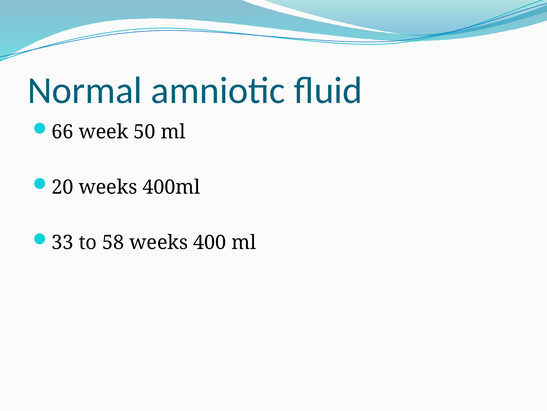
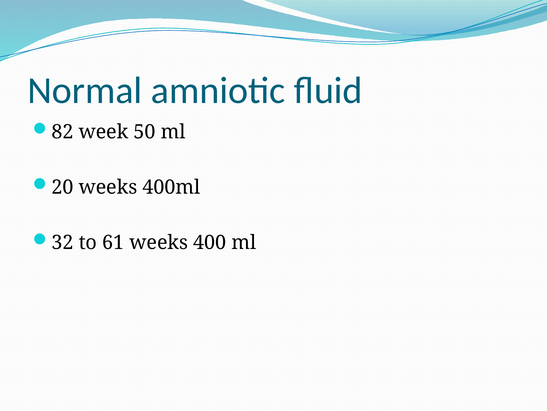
66: 66 -> 82 (63, 132)
33: 33 -> 32 (63, 242)
58: 58 -> 61 (113, 242)
